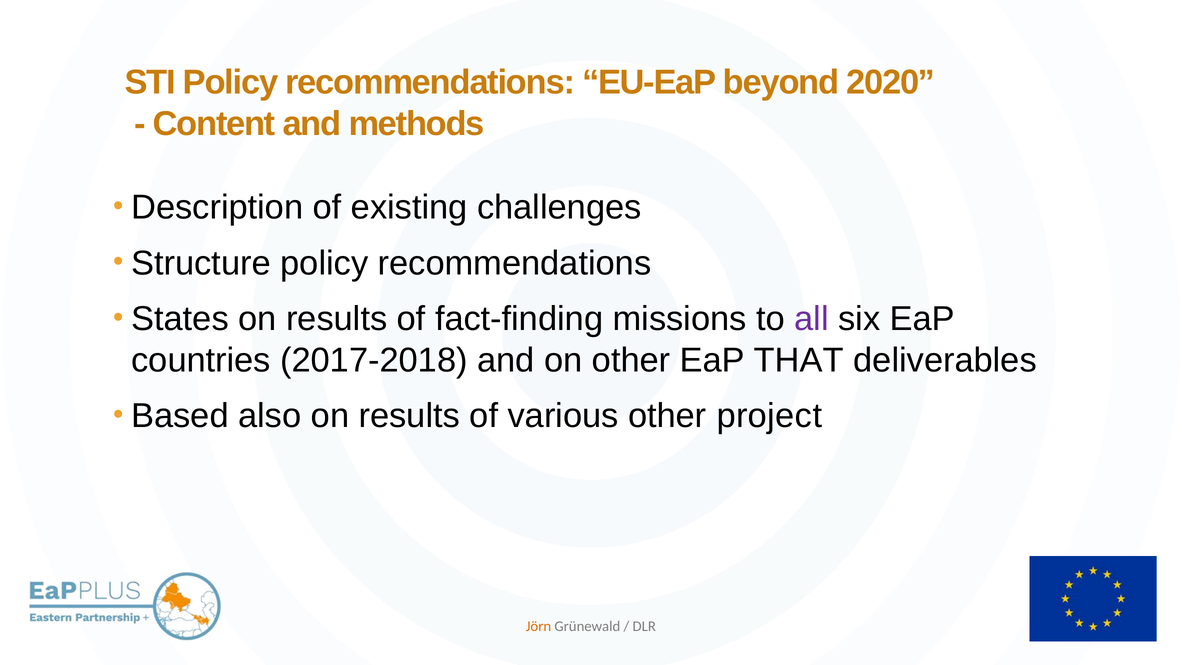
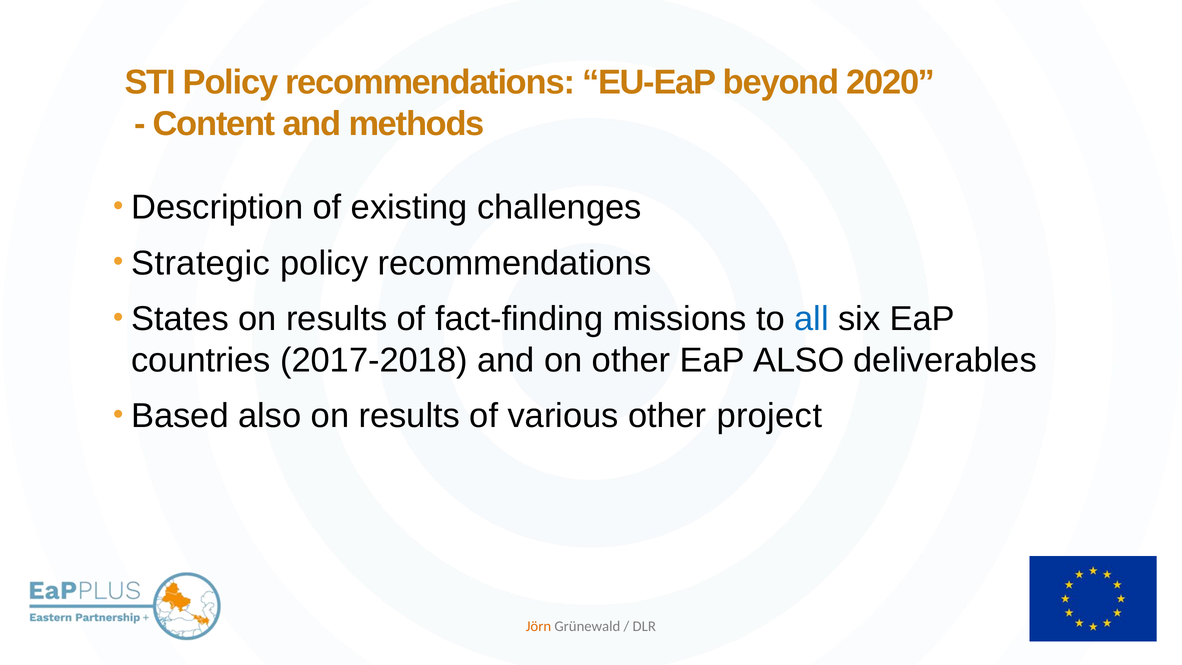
Structure: Structure -> Strategic (201, 263)
all colour: purple -> blue (811, 319)
EaP THAT: THAT -> ALSO (799, 360)
